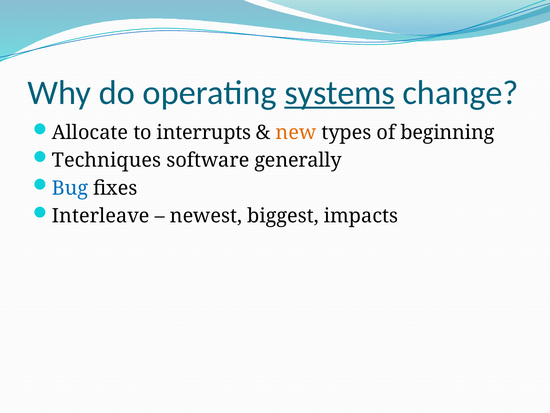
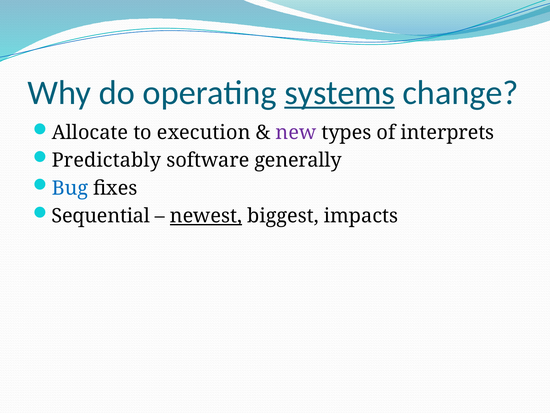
interrupts: interrupts -> execution (204, 132)
new colour: orange -> purple (296, 132)
beginning: beginning -> interprets (447, 132)
Techniques: Techniques -> Predictably (106, 160)
Interleave: Interleave -> Sequential (101, 216)
newest underline: none -> present (206, 216)
